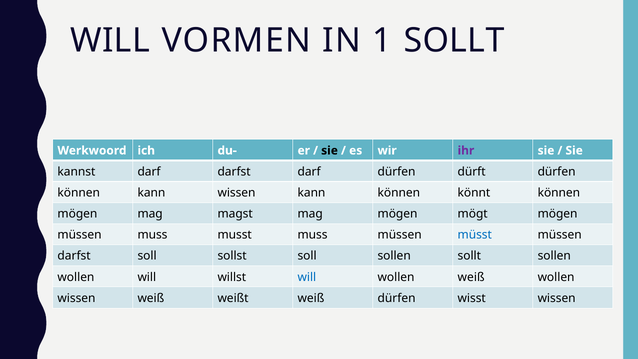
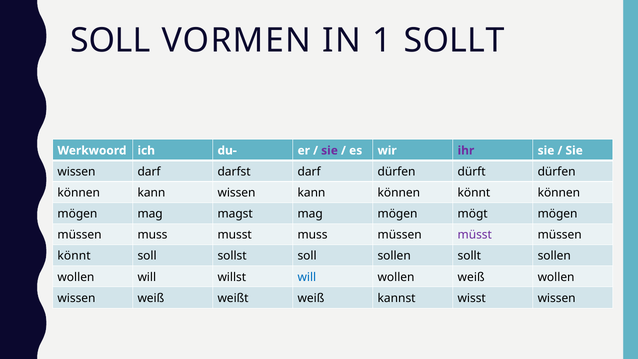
WILL: WILL -> SOLL (110, 40)
sie colour: black -> purple (330, 150)
kannst: kannst -> wissen (76, 172)
müsst colour: blue -> purple (475, 235)
darfst: darfst -> könnt (74, 256)
weiß dürfen: dürfen -> kannst (397, 298)
